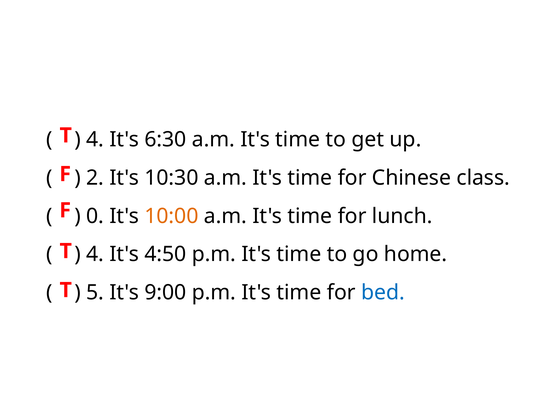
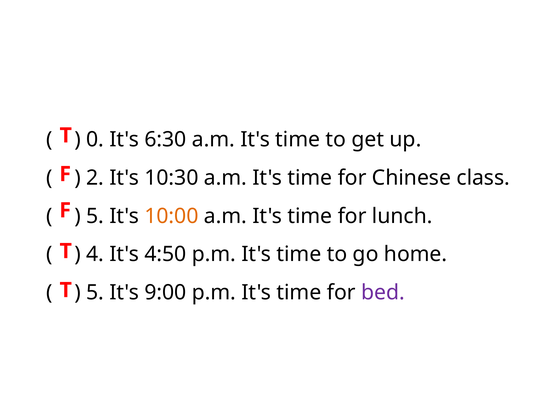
4: 4 -> 0 (95, 140)
0: 0 -> 5 (95, 216)
bed colour: blue -> purple (383, 292)
